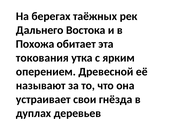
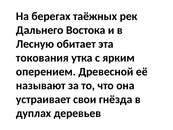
Похожа: Похожа -> Лесную (35, 44)
